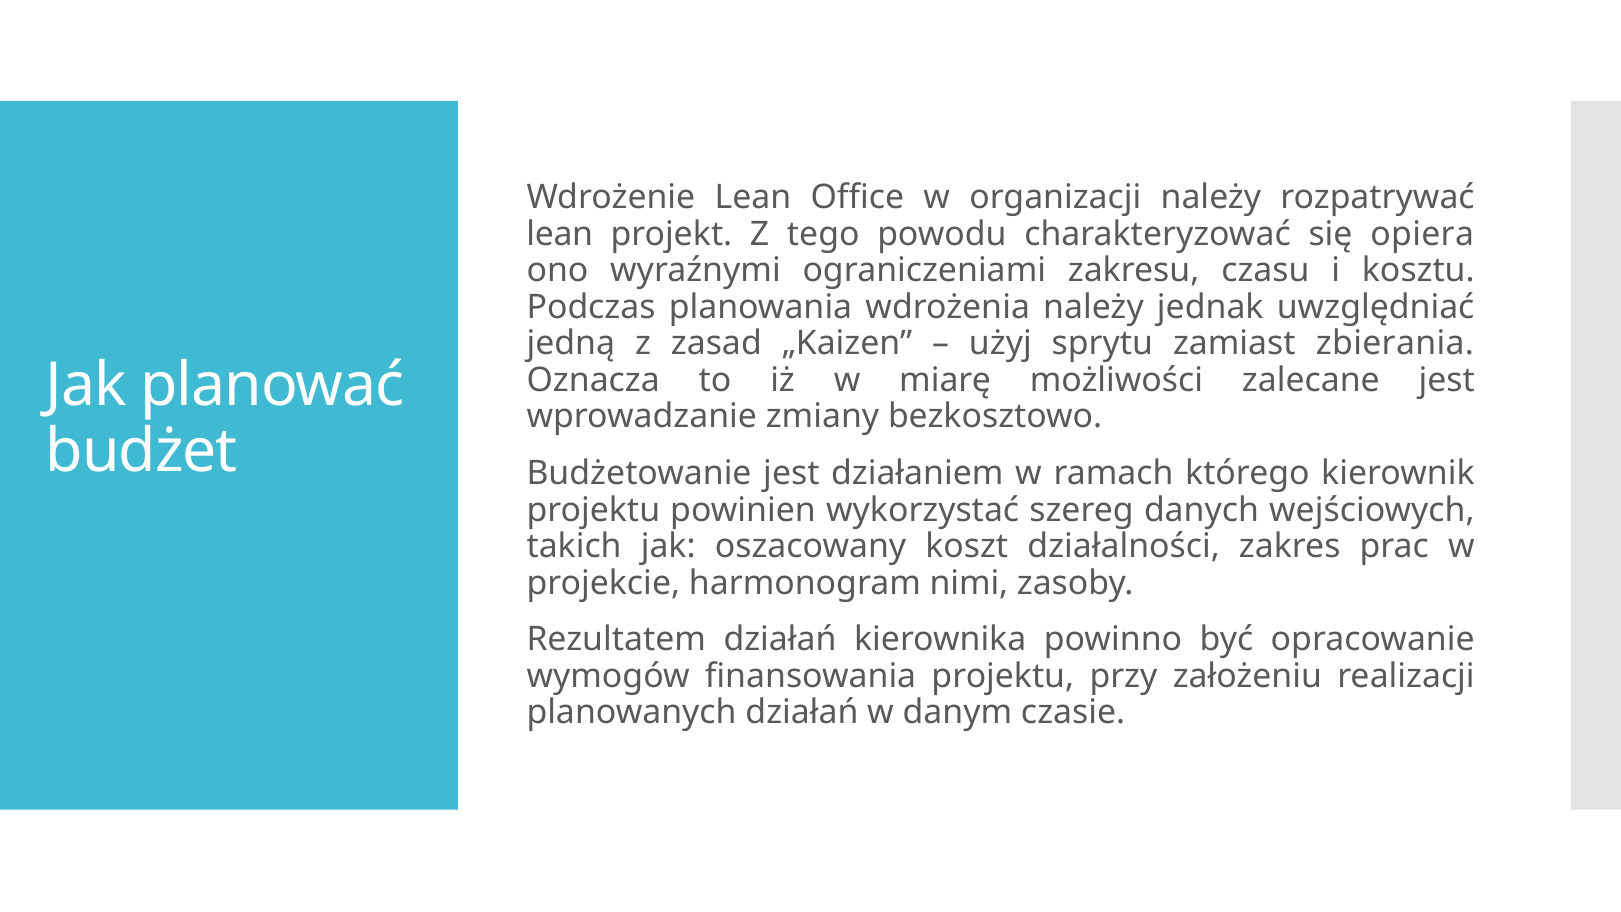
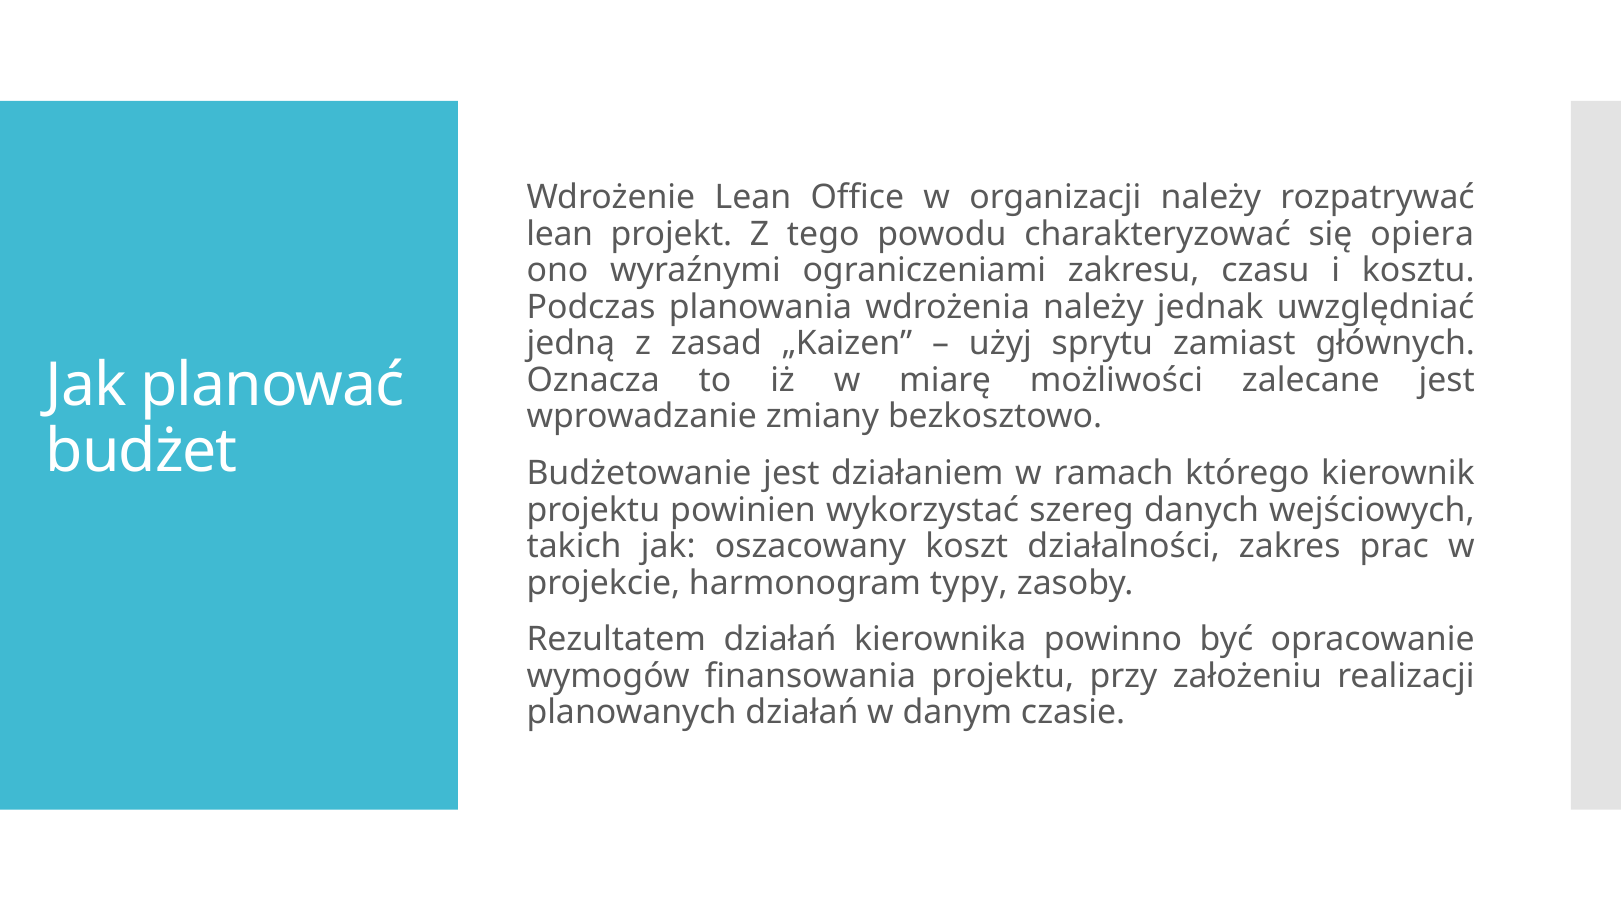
zbierania: zbierania -> głównych (1395, 344)
nimi: nimi -> typy (969, 583)
